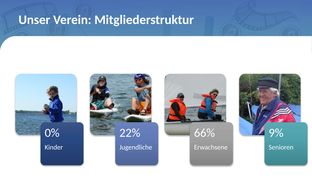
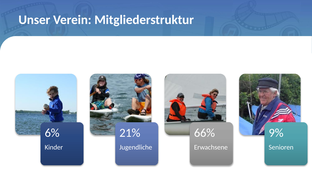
0%: 0% -> 6% (52, 133)
22%: 22% -> 21% (130, 133)
